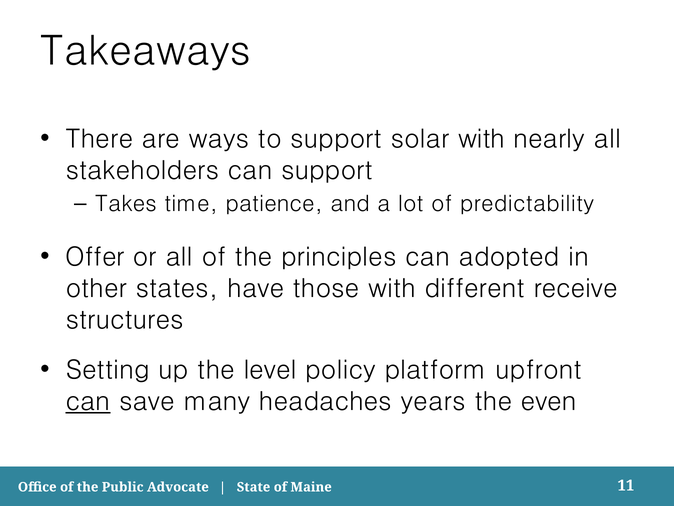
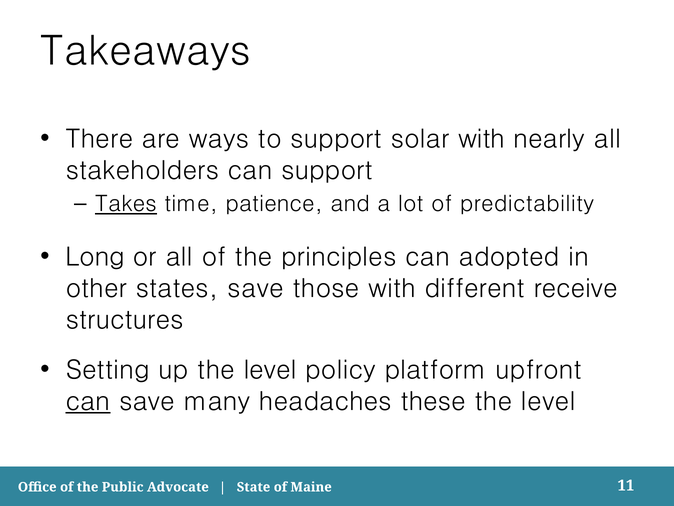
Takes underline: none -> present (126, 204)
Offer: Offer -> Long (95, 257)
states have: have -> save (256, 288)
years: years -> these (433, 401)
even: even -> level (548, 401)
